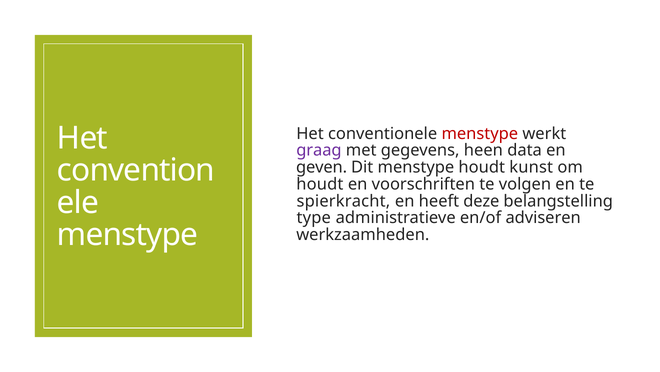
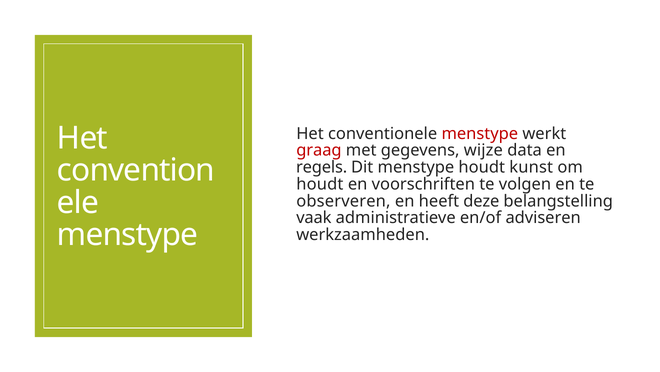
graag colour: purple -> red (319, 150)
heen: heen -> wijze (483, 150)
geven: geven -> regels (322, 167)
spierkracht: spierkracht -> observeren (343, 201)
type: type -> vaak (314, 218)
